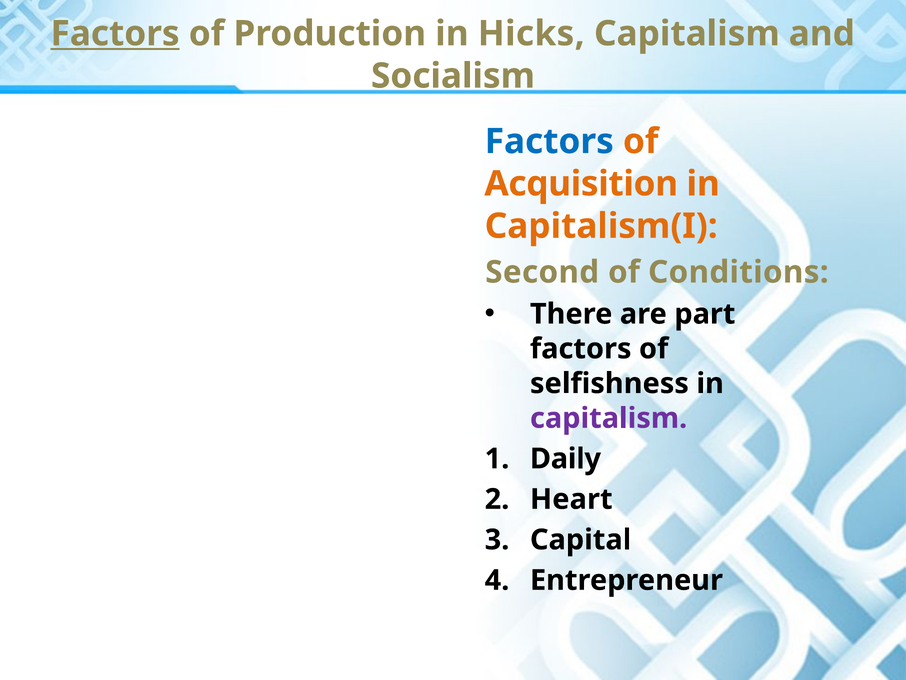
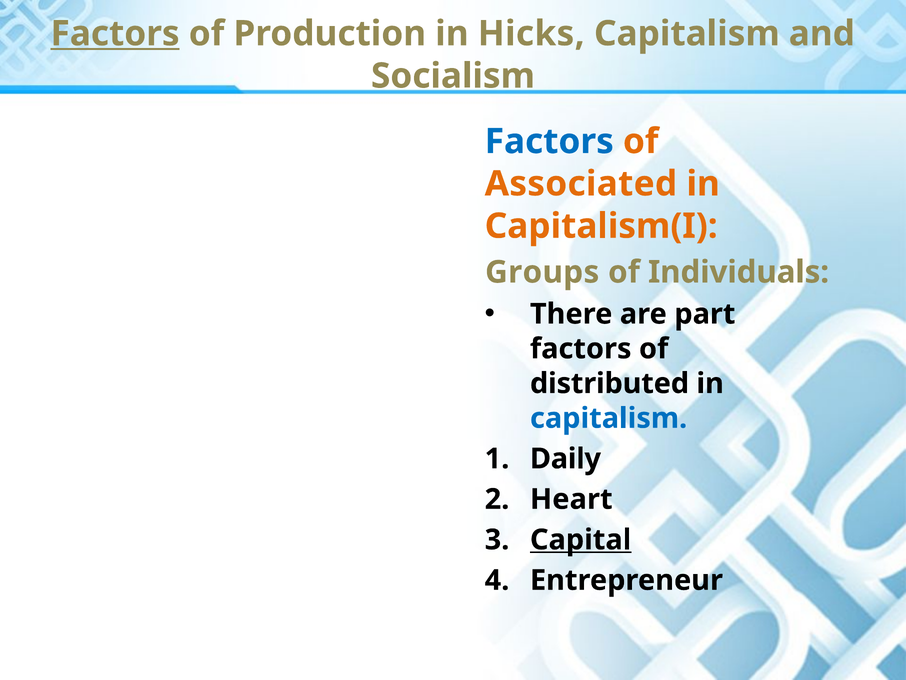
Acquisition: Acquisition -> Associated (581, 184)
Second: Second -> Groups (542, 272)
Conditions: Conditions -> Individuals (739, 272)
selfishness: selfishness -> distributed (610, 383)
capitalism colour: purple -> blue (609, 418)
Capital underline: none -> present (581, 539)
